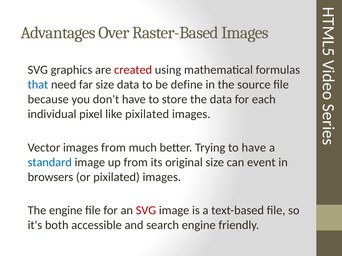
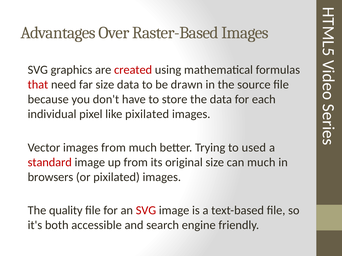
that colour: blue -> red (38, 85)
define: define -> drawn (187, 85)
to have: have -> used (254, 148)
standard colour: blue -> red (50, 163)
can event: event -> much (261, 163)
The engine: engine -> quality (66, 211)
